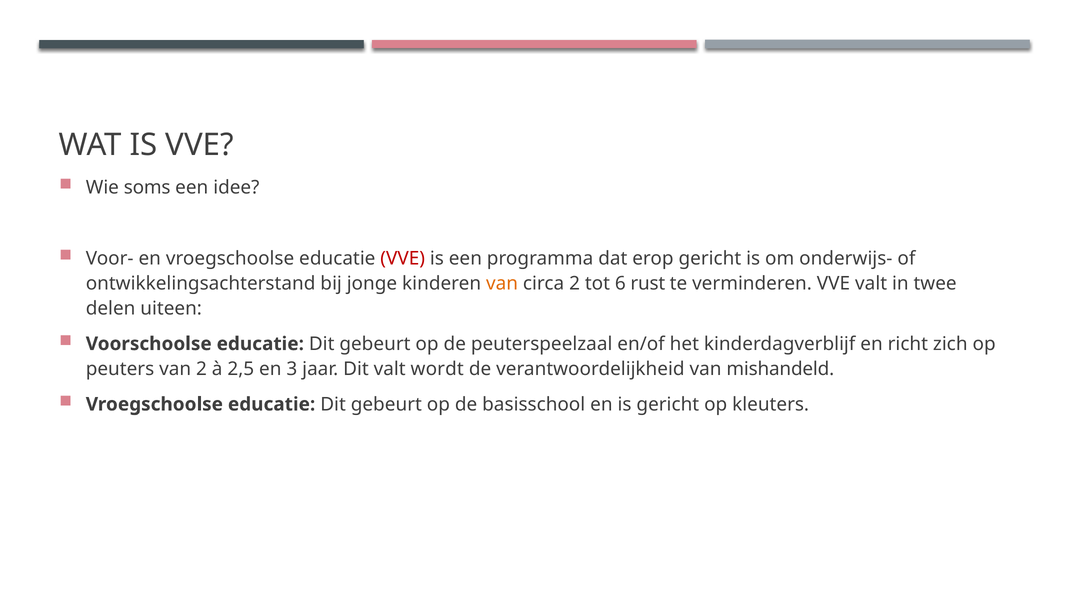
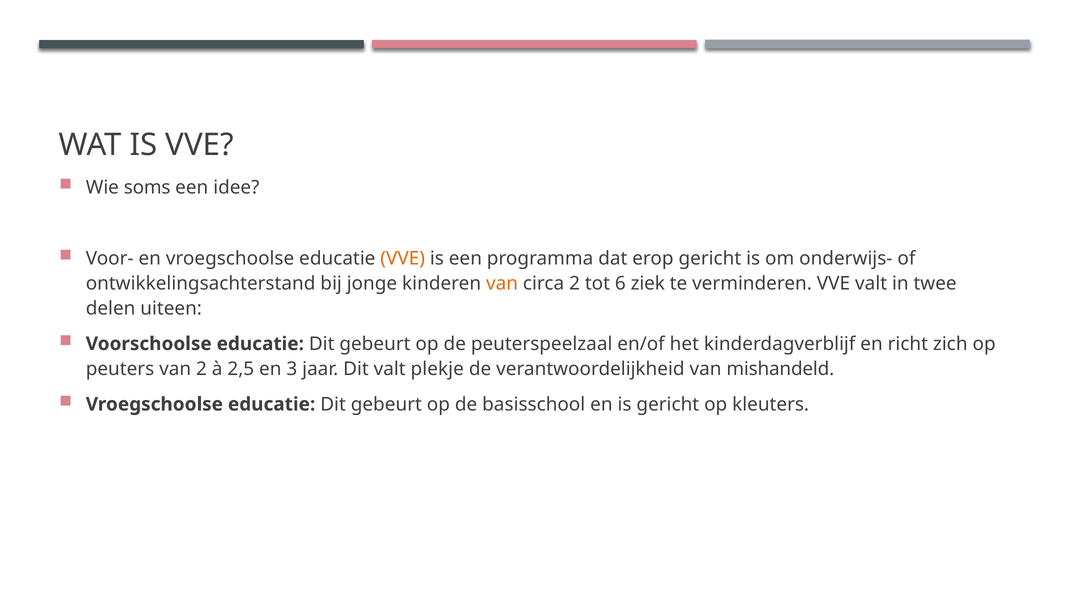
VVE colour: red -> orange (403, 259)
rust: rust -> ziek (648, 284)
wordt: wordt -> plekje (437, 369)
